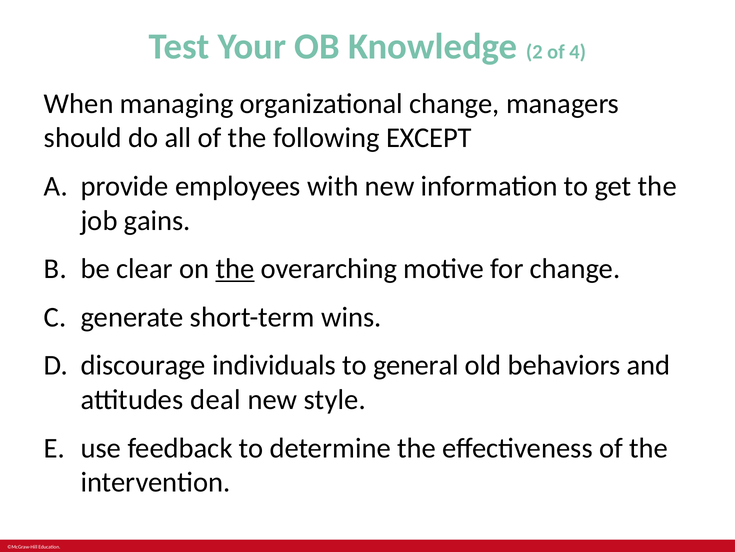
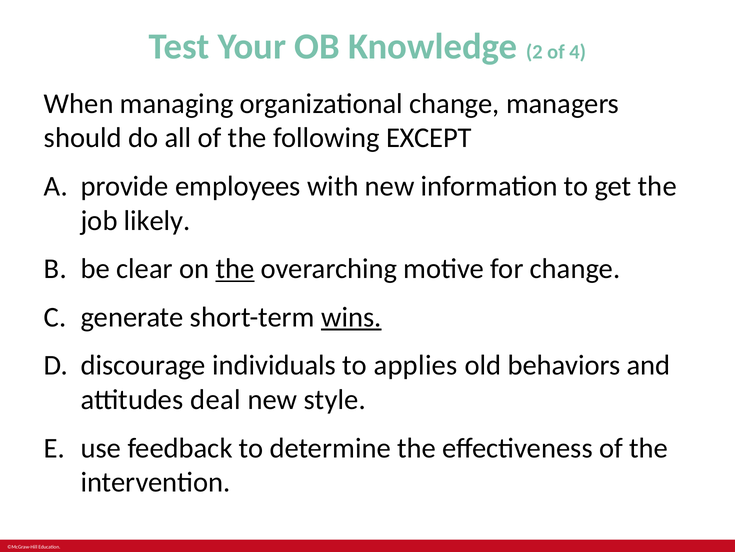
gains: gains -> likely (157, 220)
wins underline: none -> present (351, 317)
general: general -> applies (416, 365)
